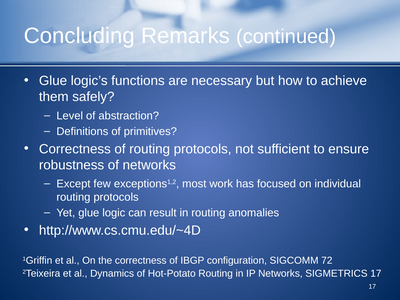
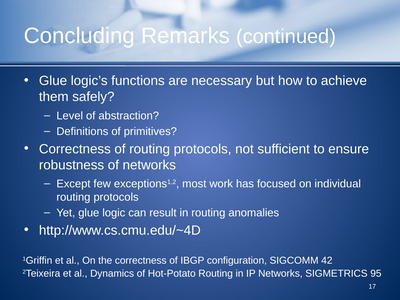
72: 72 -> 42 (327, 261)
SIGMETRICS 17: 17 -> 95 (376, 273)
